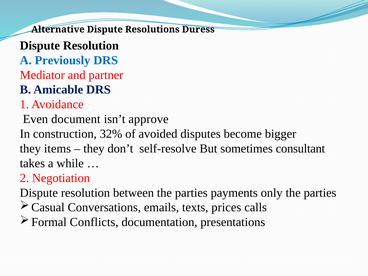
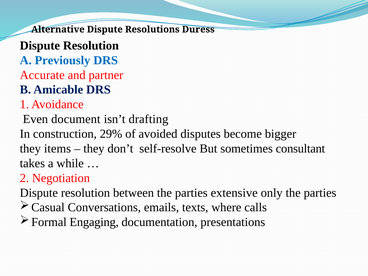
Mediator: Mediator -> Accurate (42, 75)
approve: approve -> drafting (148, 119)
32%: 32% -> 29% (111, 134)
payments: payments -> extensive (234, 193)
prices: prices -> where (226, 207)
Conflicts: Conflicts -> Engaging (94, 222)
